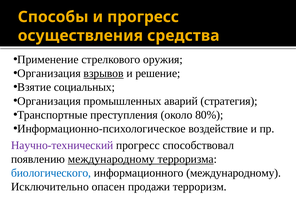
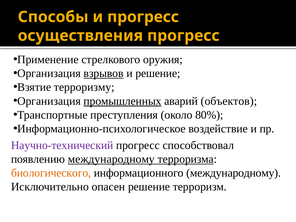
осуществления средства: средства -> прогресс (183, 36)
социальных: социальных -> терроризму (84, 87)
промышленных underline: none -> present (123, 101)
стратегия: стратегия -> объектов (229, 101)
биологического colour: blue -> orange (51, 173)
опасен продажи: продажи -> решение (149, 187)
